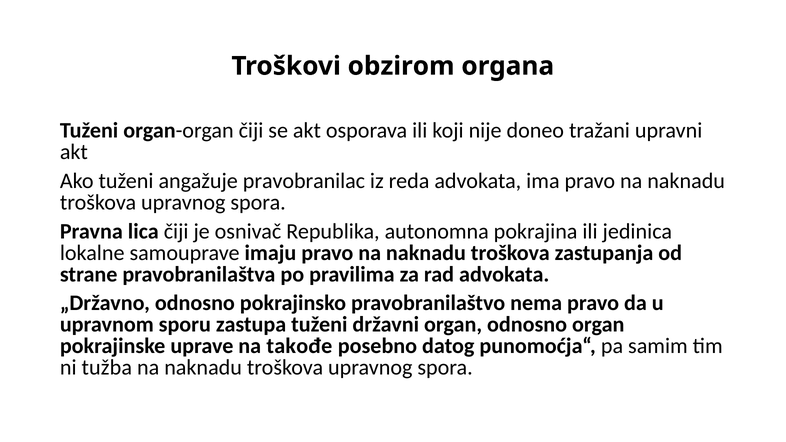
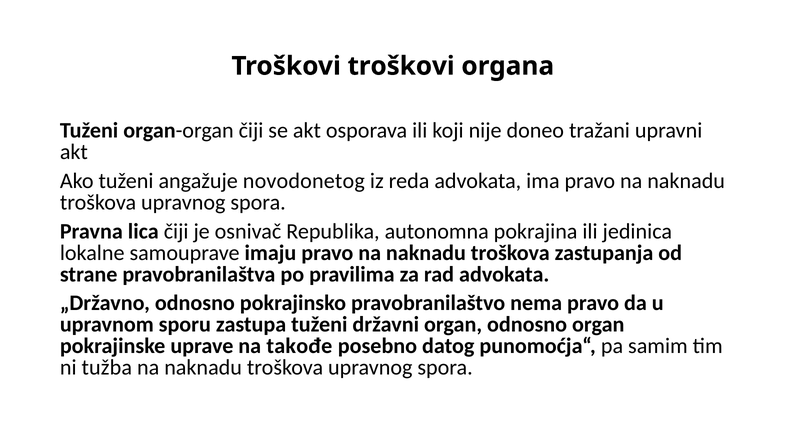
Troškovi obzirom: obzirom -> troškovi (401, 66)
pravobranilac: pravobranilac -> novodonetog (304, 181)
